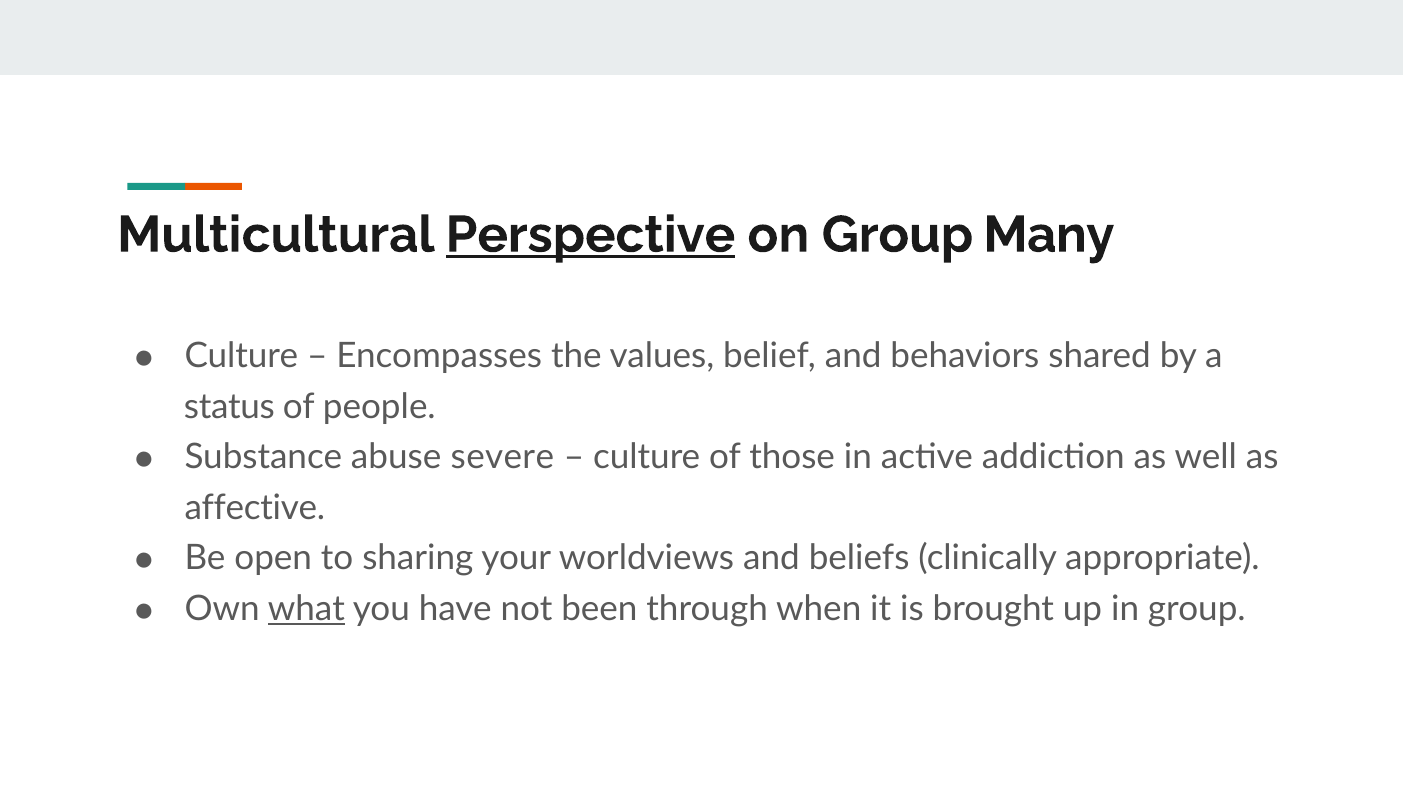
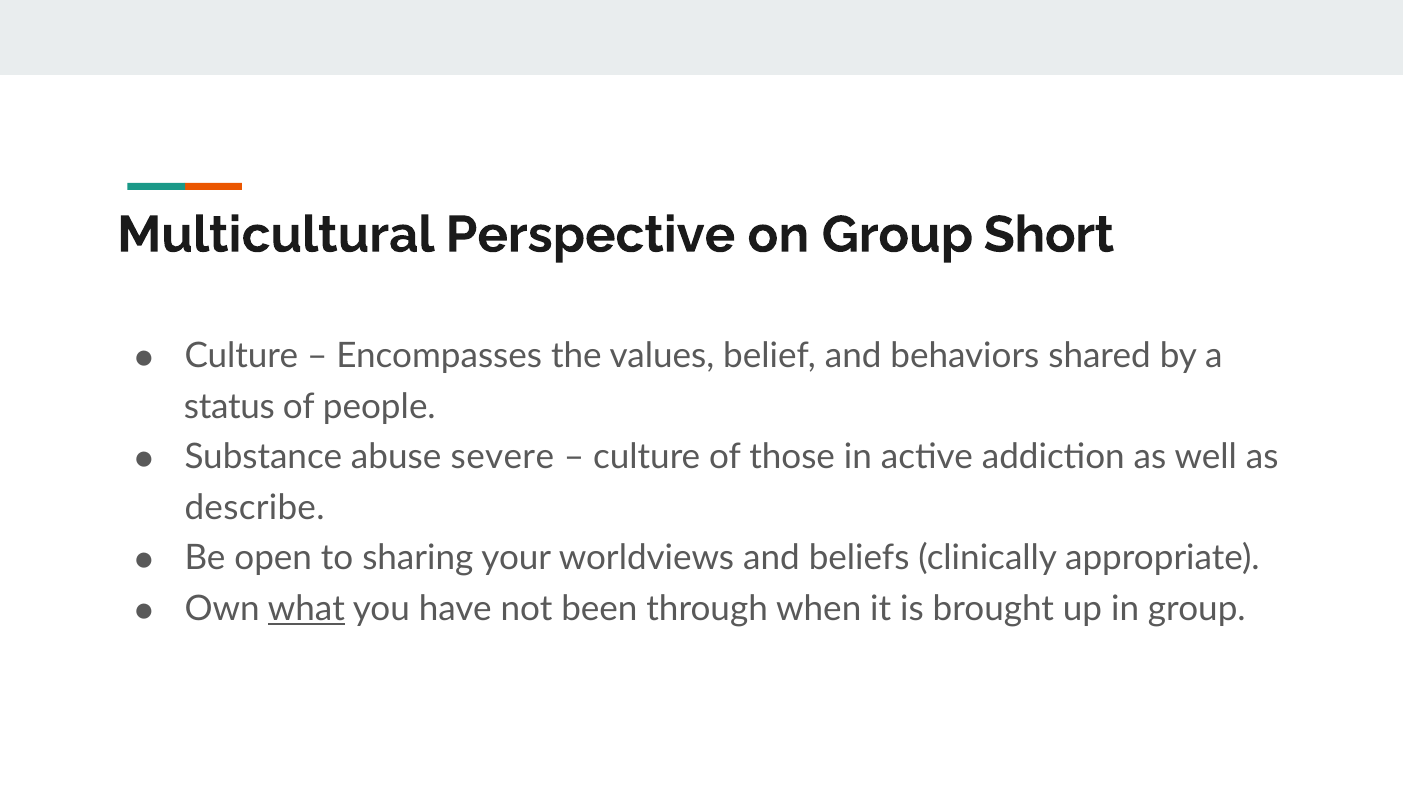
Perspective underline: present -> none (590, 235)
Many: Many -> Short (1049, 235)
affective: affective -> describe (255, 508)
